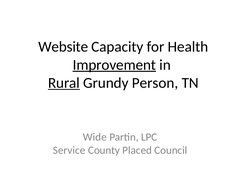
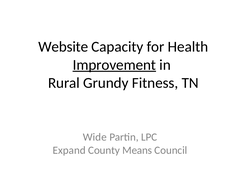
Rural underline: present -> none (64, 83)
Person: Person -> Fitness (155, 83)
Service: Service -> Expand (69, 151)
Placed: Placed -> Means (137, 151)
